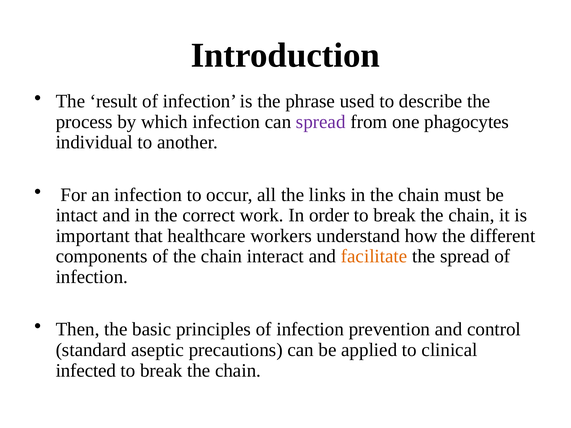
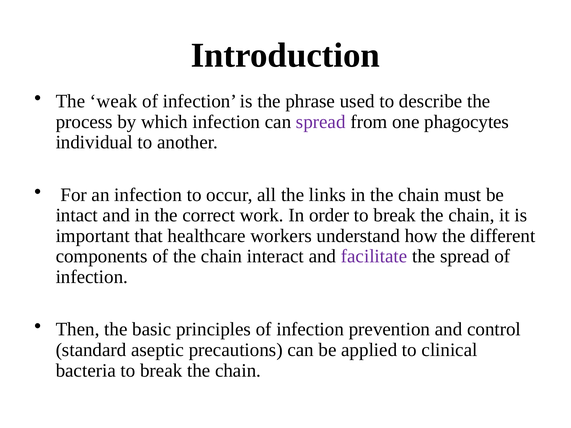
result: result -> weak (114, 101)
facilitate colour: orange -> purple (374, 257)
infected: infected -> bacteria (86, 371)
